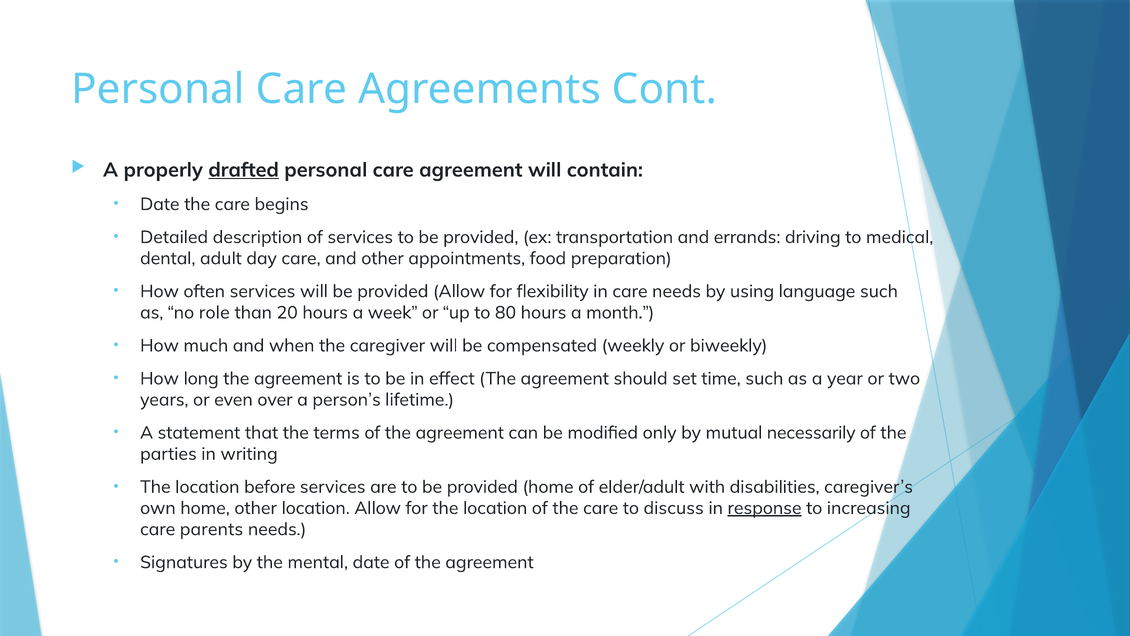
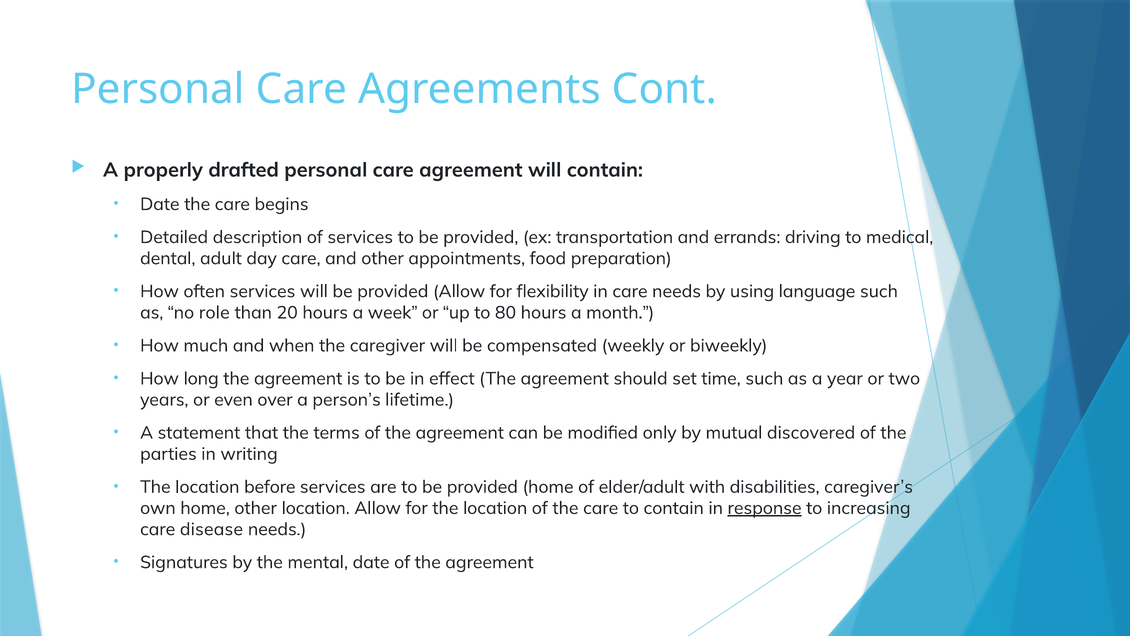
drafted underline: present -> none (244, 170)
necessarily: necessarily -> discovered (811, 433)
to discuss: discuss -> contain (674, 508)
parents: parents -> disease (211, 529)
